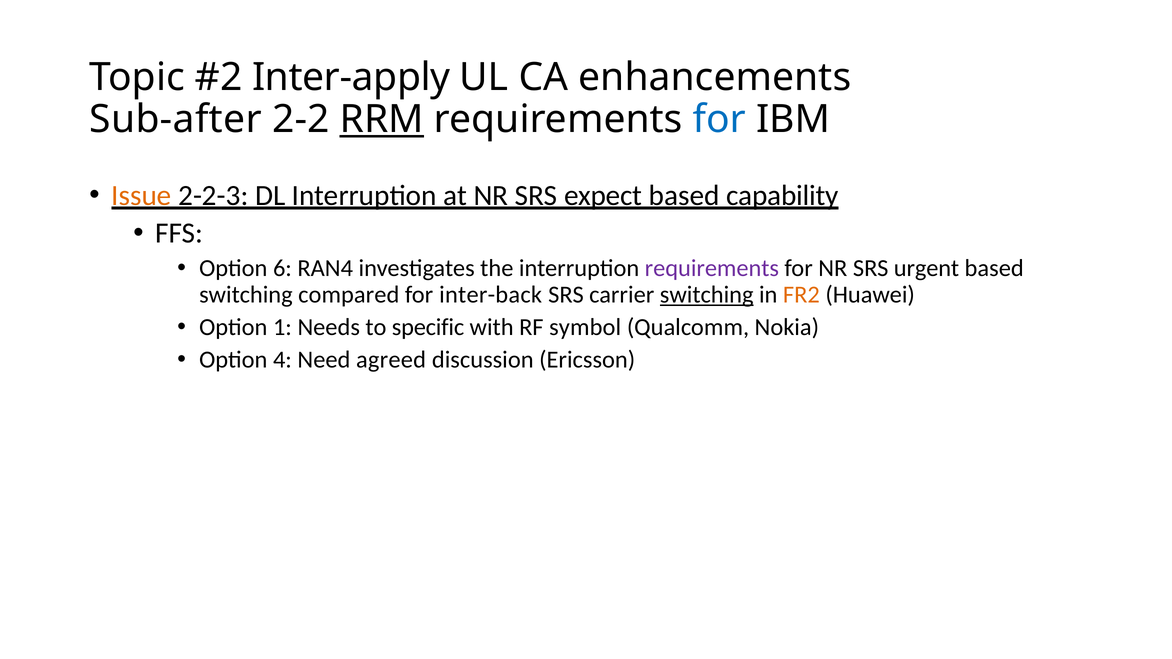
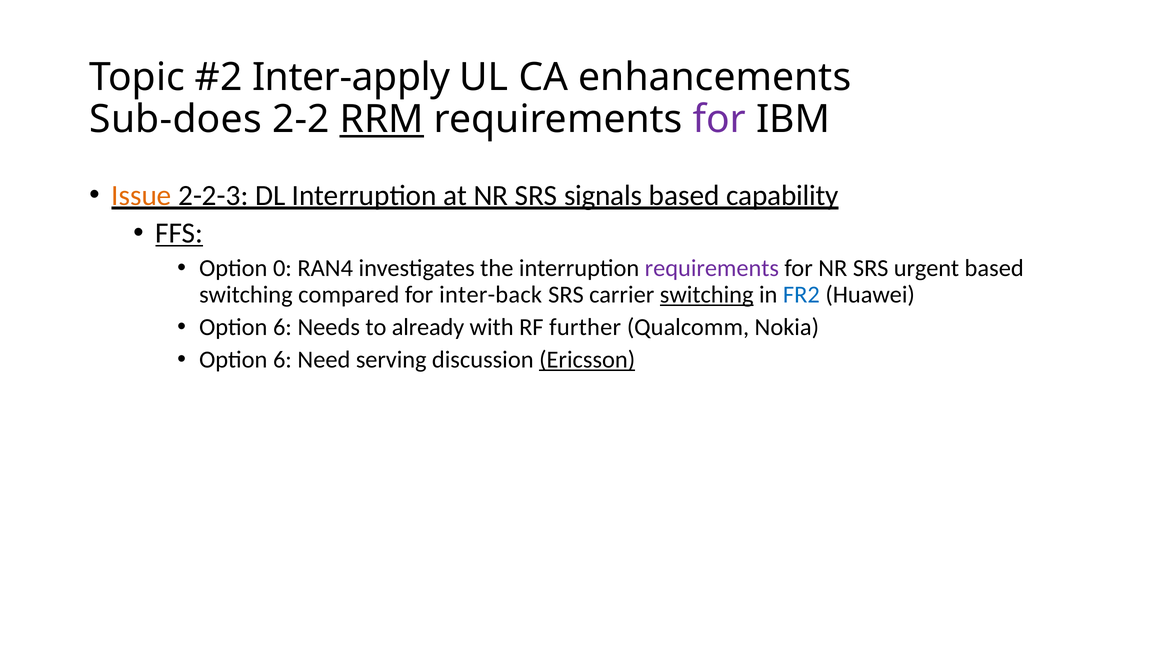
Sub-after: Sub-after -> Sub-does (176, 120)
for colour: blue -> purple (719, 120)
expect: expect -> signals (603, 196)
FFS underline: none -> present (179, 233)
6: 6 -> 0 (282, 268)
FR2 colour: orange -> blue (801, 295)
1: 1 -> 6 (282, 327)
specific: specific -> already (428, 327)
symbol: symbol -> further (585, 327)
4: 4 -> 6 (282, 360)
agreed: agreed -> serving (391, 360)
Ericsson underline: none -> present (587, 360)
